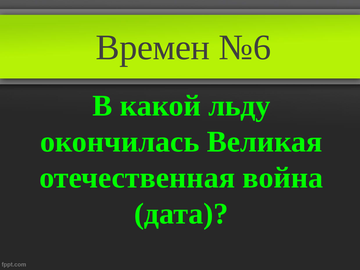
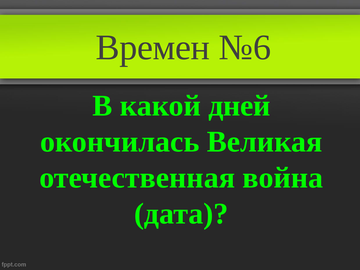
льду: льду -> дней (239, 106)
